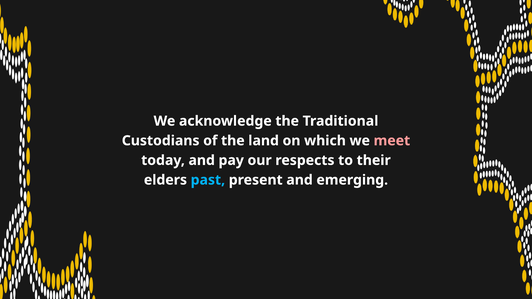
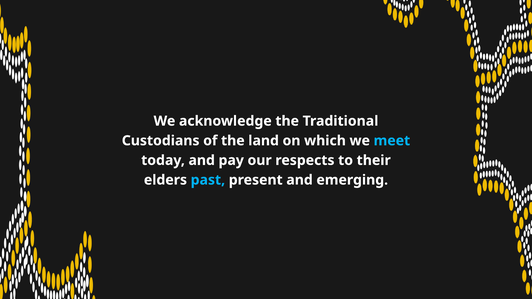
meet colour: pink -> light blue (392, 141)
